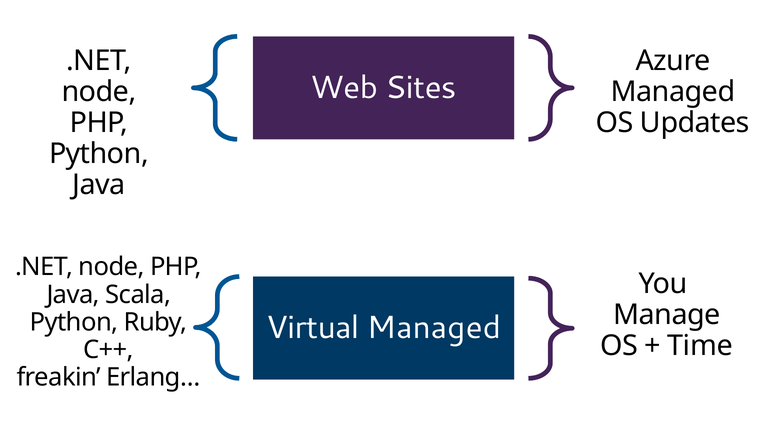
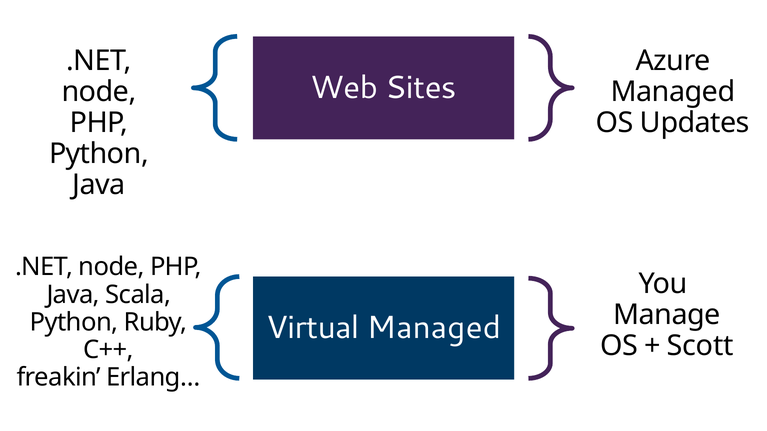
Time: Time -> Scott (700, 346)
